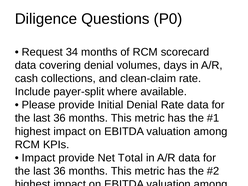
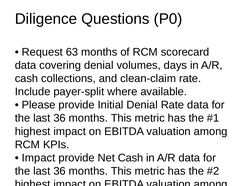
34: 34 -> 63 (72, 52)
Net Total: Total -> Cash (131, 158)
